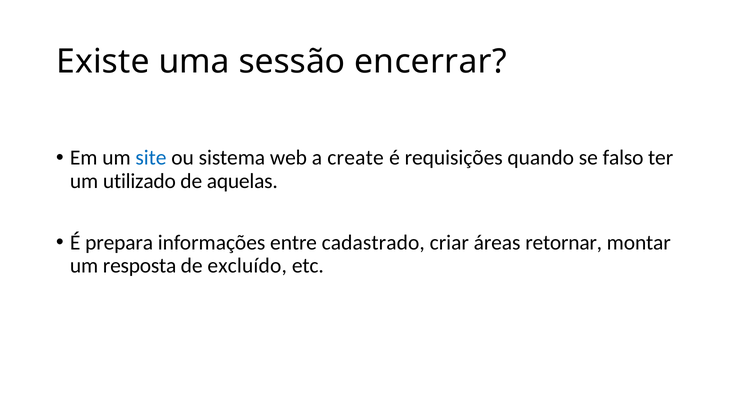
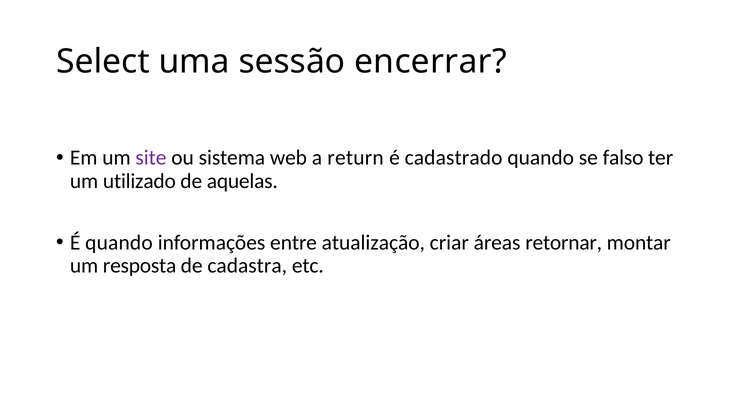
Existe: Existe -> Select (103, 62)
site colour: blue -> purple (151, 158)
create: create -> return (356, 158)
requisições: requisições -> cadastrado (454, 158)
É prepara: prepara -> quando (119, 243)
cadastrado: cadastrado -> atualização (373, 243)
excluído: excluído -> cadastra (247, 266)
